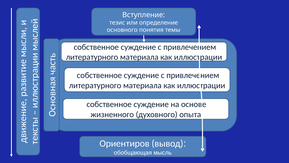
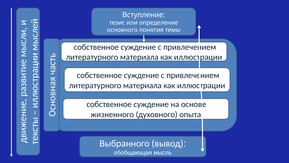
Ориентиров: Ориентиров -> Выбранного (124, 143)
